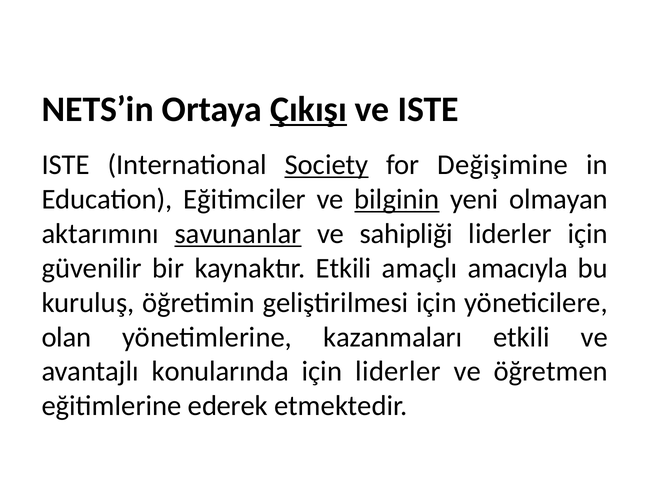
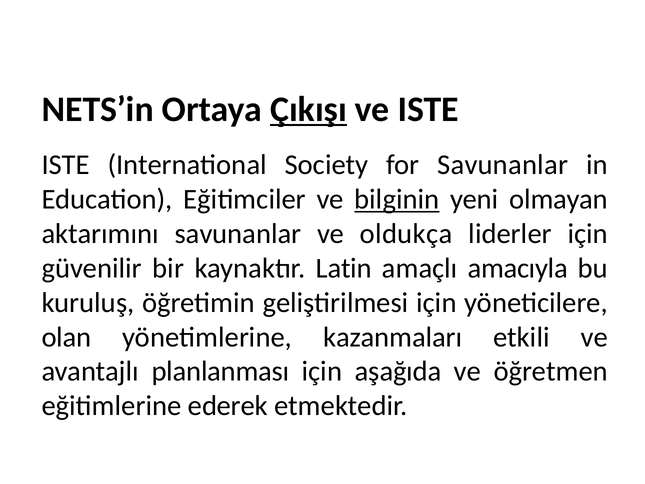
Society underline: present -> none (326, 165)
for Değişimine: Değişimine -> Savunanlar (503, 165)
savunanlar underline: present -> none (238, 234)
sahipliği: sahipliği -> oldukça (406, 234)
kaynaktır Etkili: Etkili -> Latin (344, 268)
konularında: konularında -> planlanması (220, 371)
için liderler: liderler -> aşağıda (398, 371)
